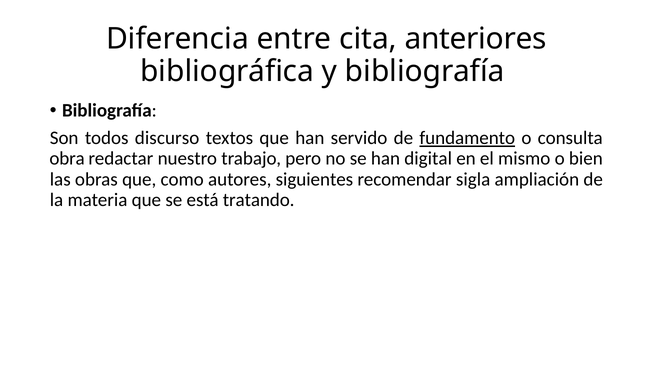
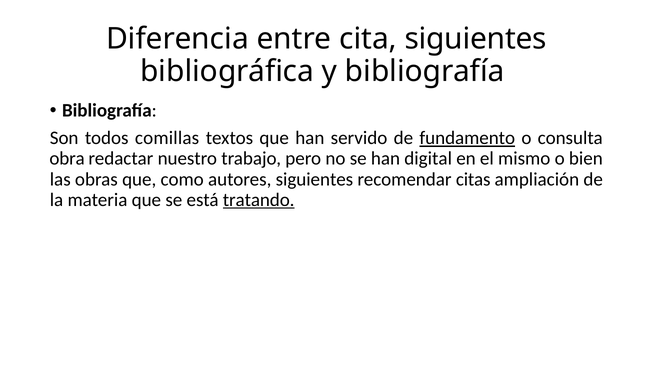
cita anteriores: anteriores -> siguientes (476, 39)
discurso: discurso -> comillas (167, 138)
sigla: sigla -> citas (473, 179)
tratando underline: none -> present (259, 200)
